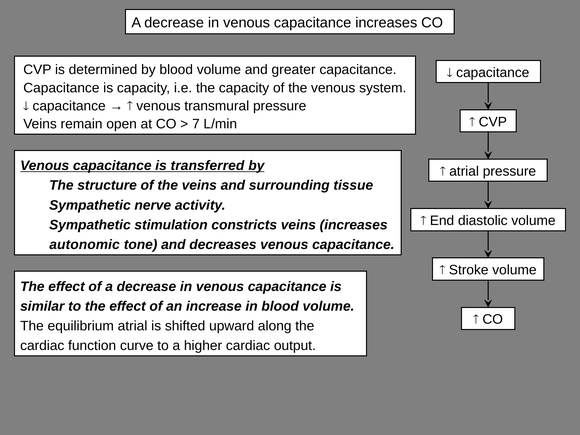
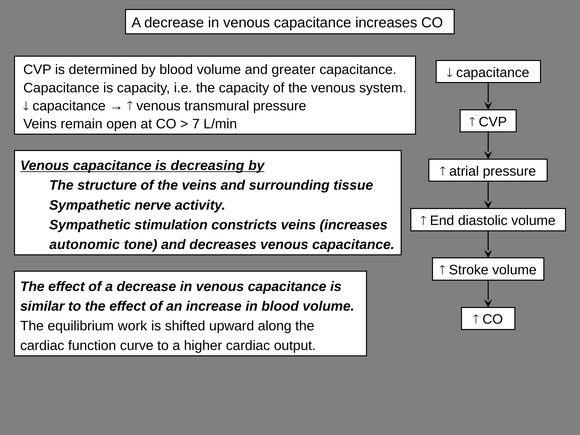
transferred: transferred -> decreasing (208, 166)
equilibrium atrial: atrial -> work (132, 326)
